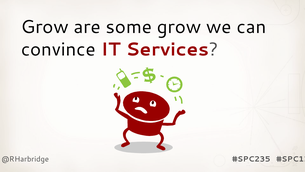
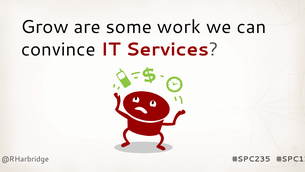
some grow: grow -> work (179, 27)
